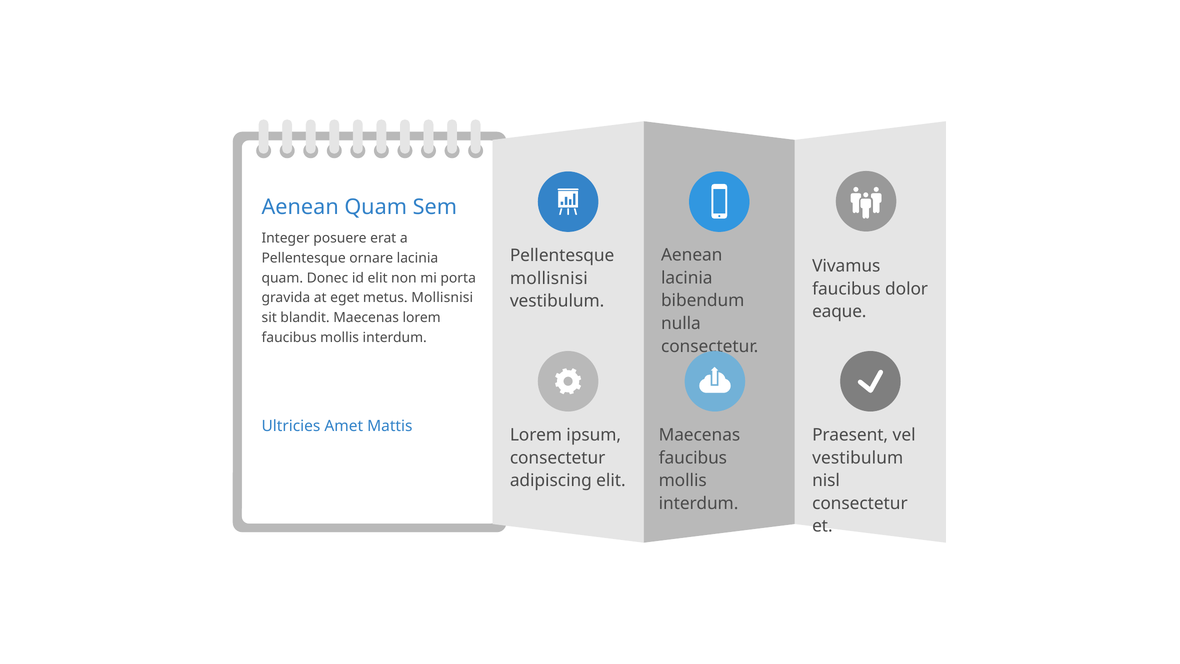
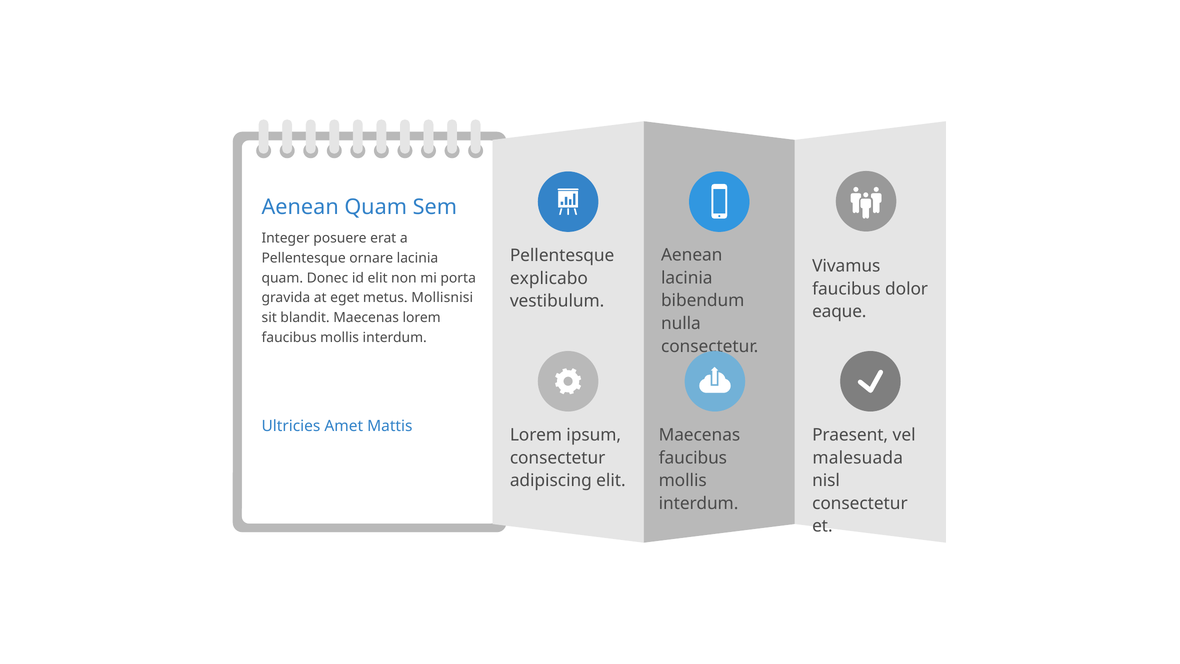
mollisnisi: mollisnisi -> explicabo (549, 278)
vestibulum: vestibulum -> malesuada (858, 458)
